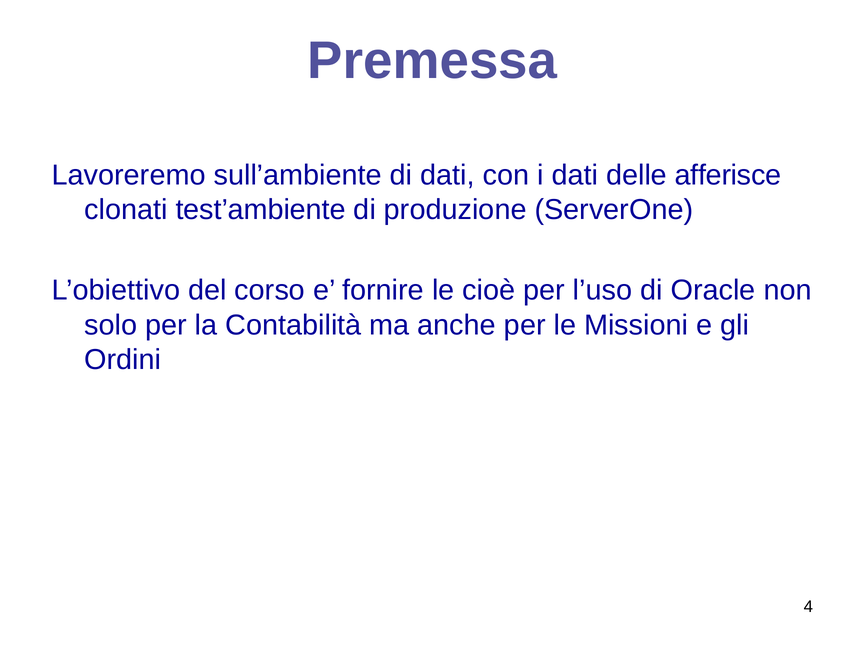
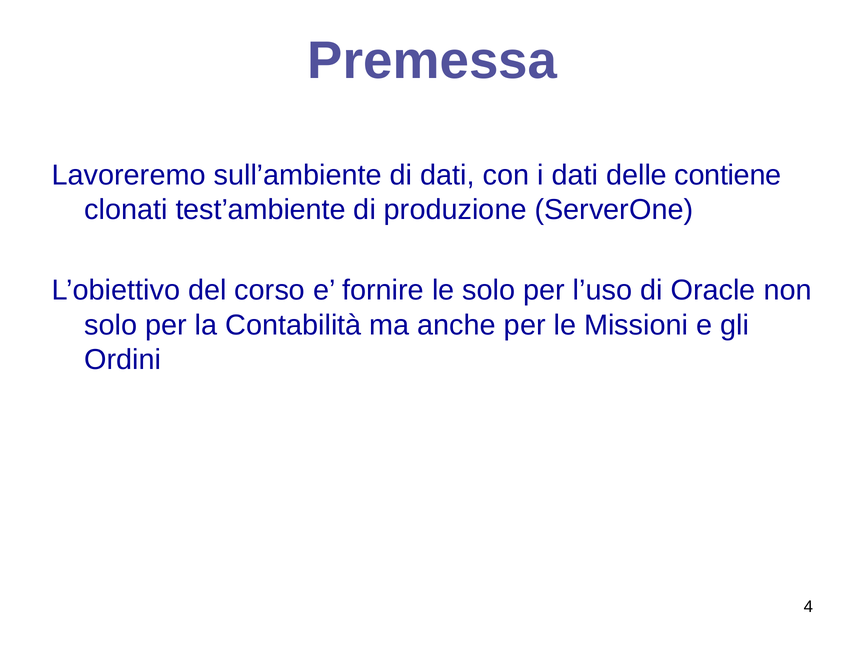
afferisce: afferisce -> contiene (728, 175)
le cioè: cioè -> solo (489, 290)
